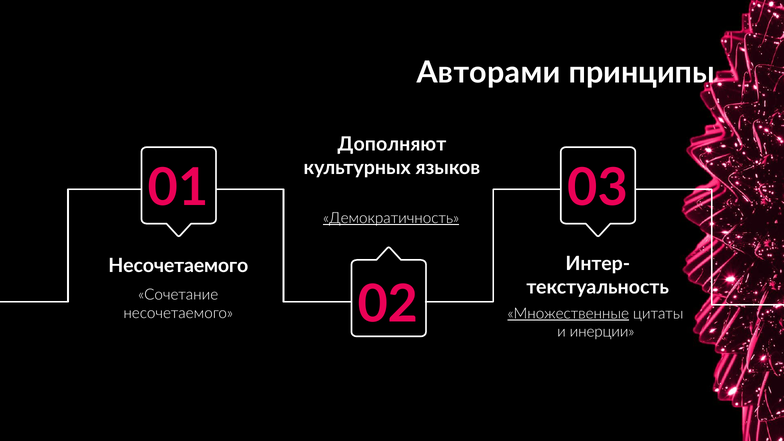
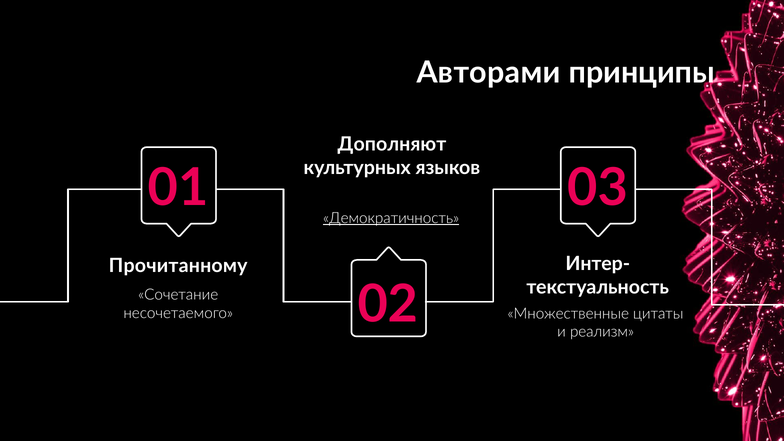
Несочетаемого: Несочетаемого -> Прочитанному (178, 266)
Множественные underline: present -> none (568, 314)
инерции: инерции -> реализм (602, 332)
